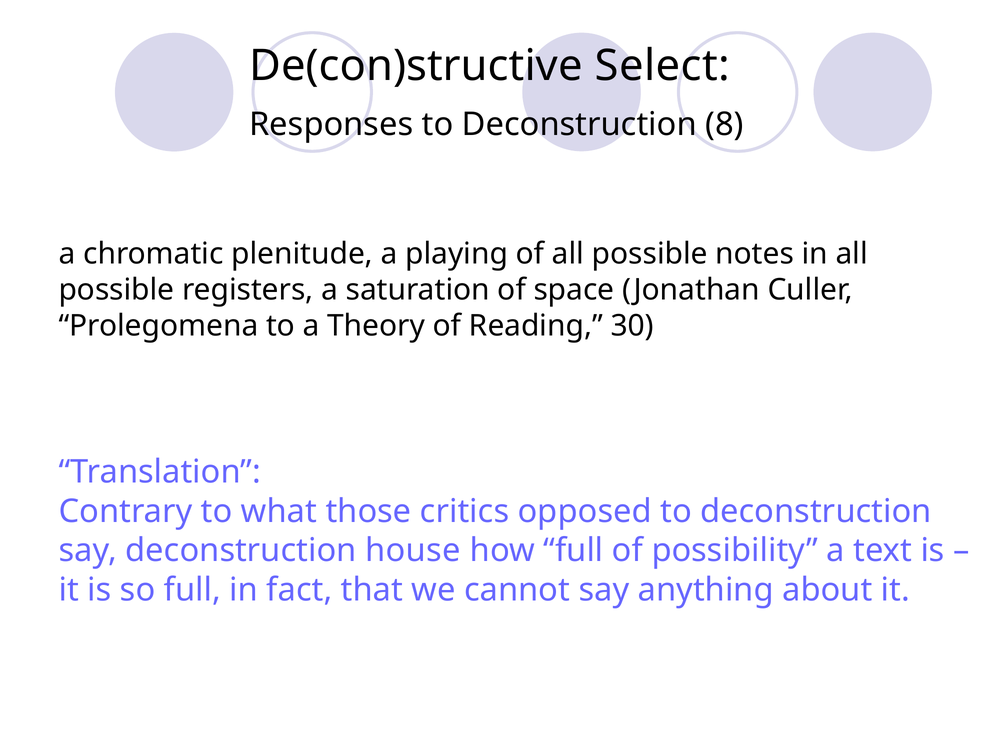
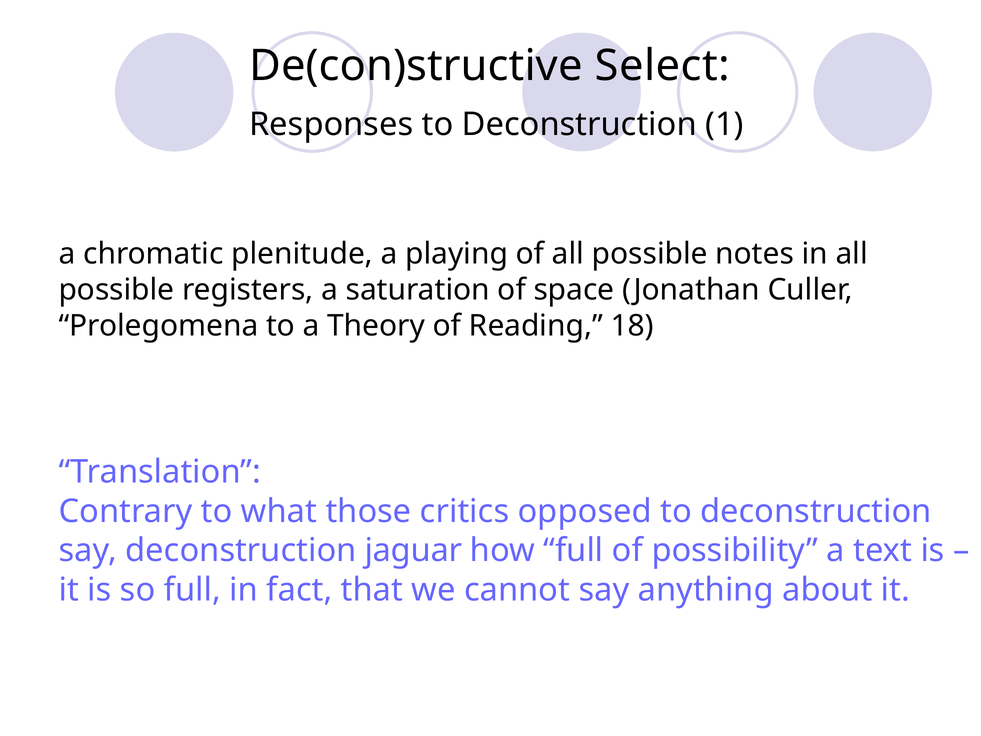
8: 8 -> 1 (725, 125)
30: 30 -> 18 (632, 326)
house: house -> jaguar (413, 550)
